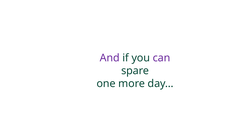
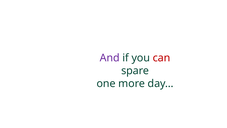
can colour: purple -> red (162, 58)
